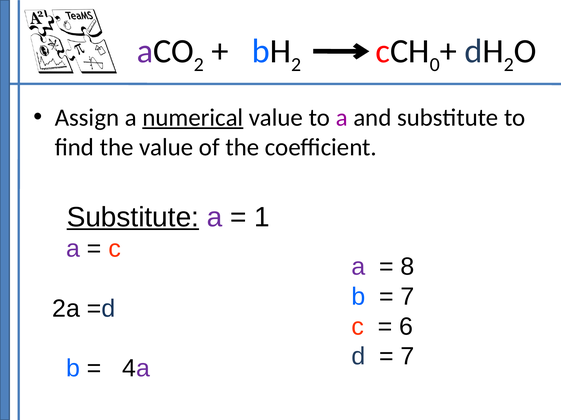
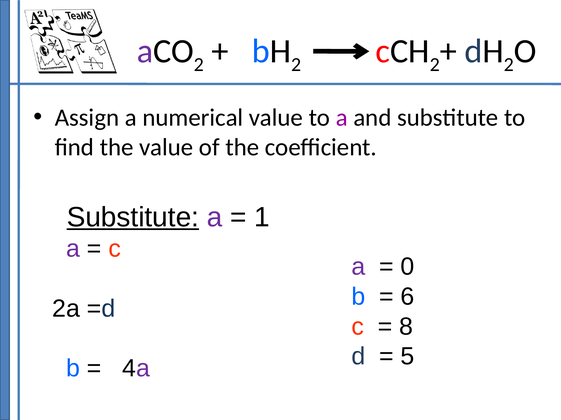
0: 0 -> 2 (435, 65)
numerical underline: present -> none (193, 118)
8: 8 -> 0 (408, 267)
7: 7 -> 6 (408, 297)
6: 6 -> 8 (406, 327)
7: 7 -> 5 (408, 357)
